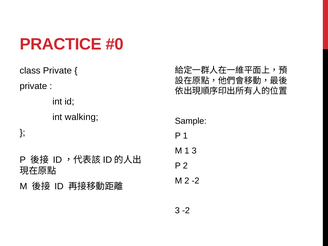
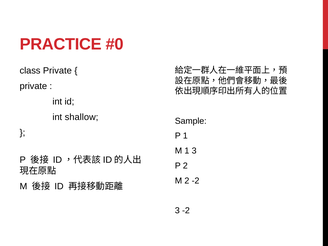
walking: walking -> shallow (82, 117)
